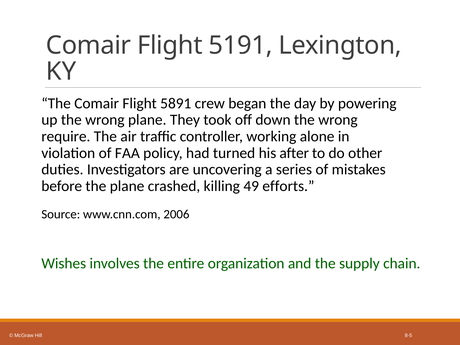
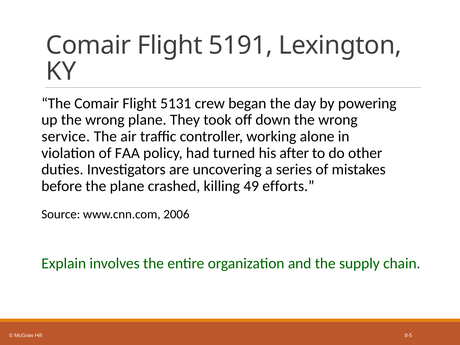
5891: 5891 -> 5131 (176, 103)
require: require -> service (66, 136)
Wishes: Wishes -> Explain (64, 263)
